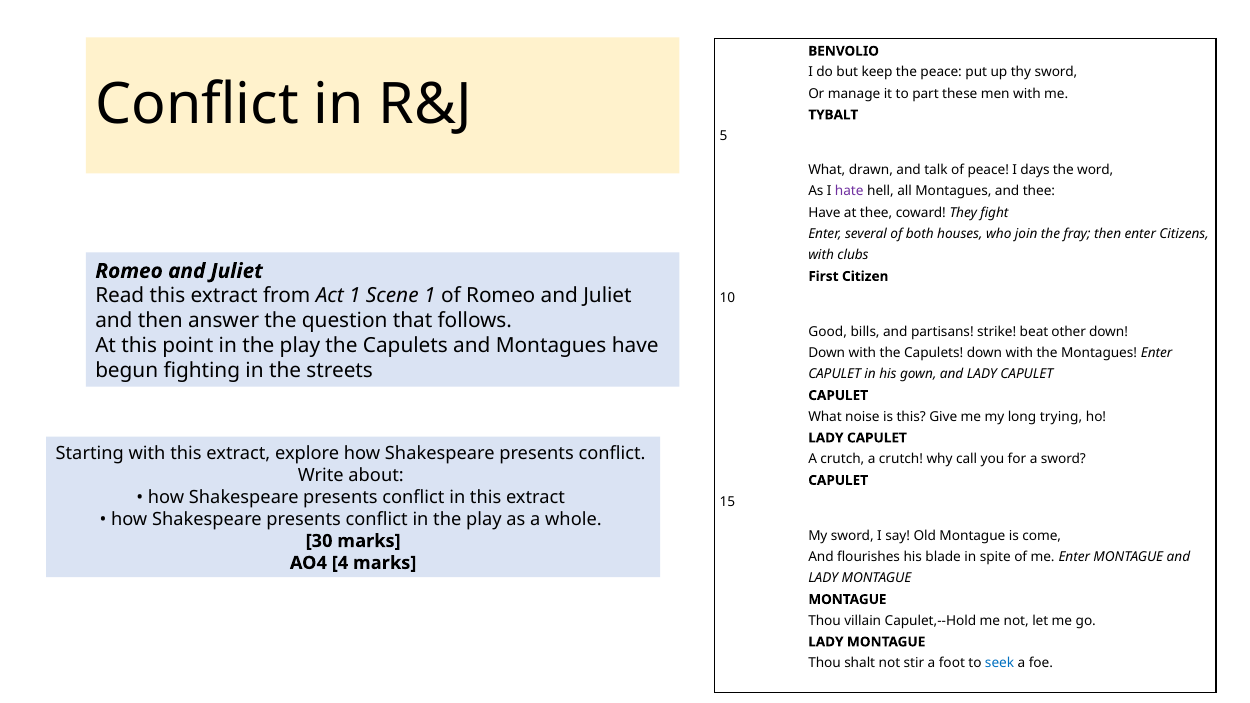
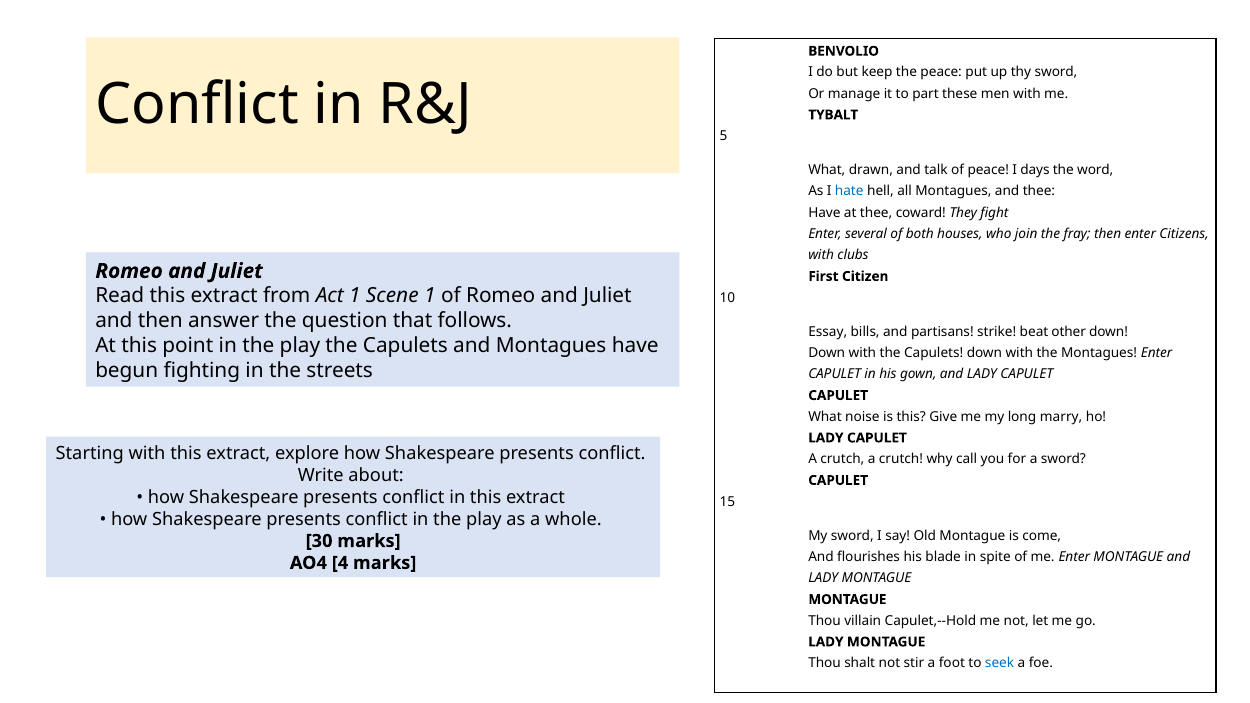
hate colour: purple -> blue (849, 192)
Good: Good -> Essay (828, 332)
trying: trying -> marry (1061, 417)
